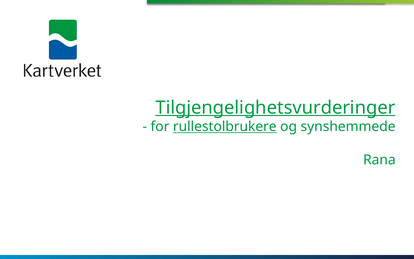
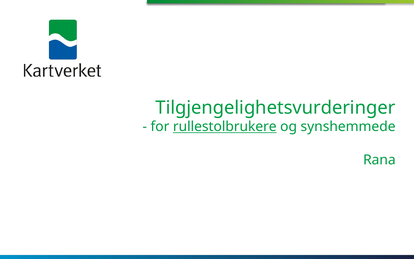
Tilgjengelighetsvurderinger underline: present -> none (275, 108)
